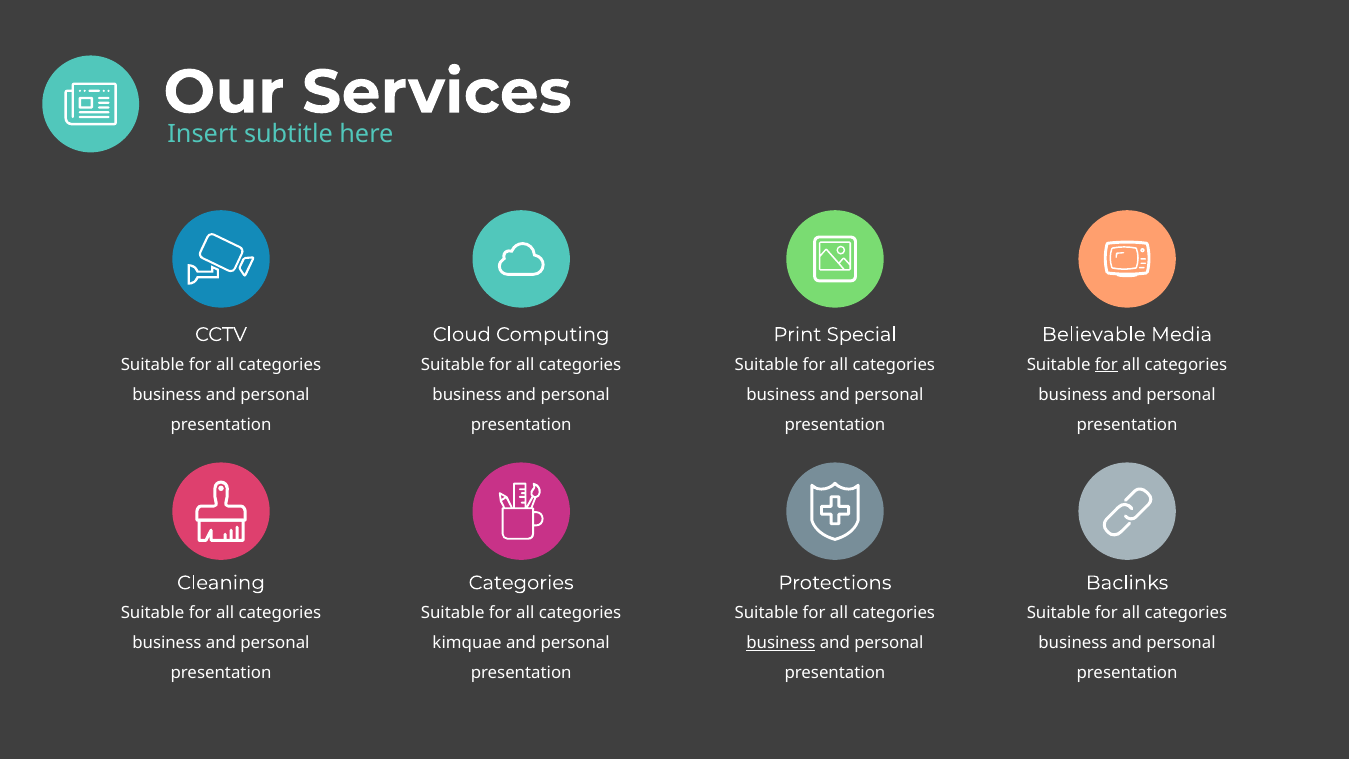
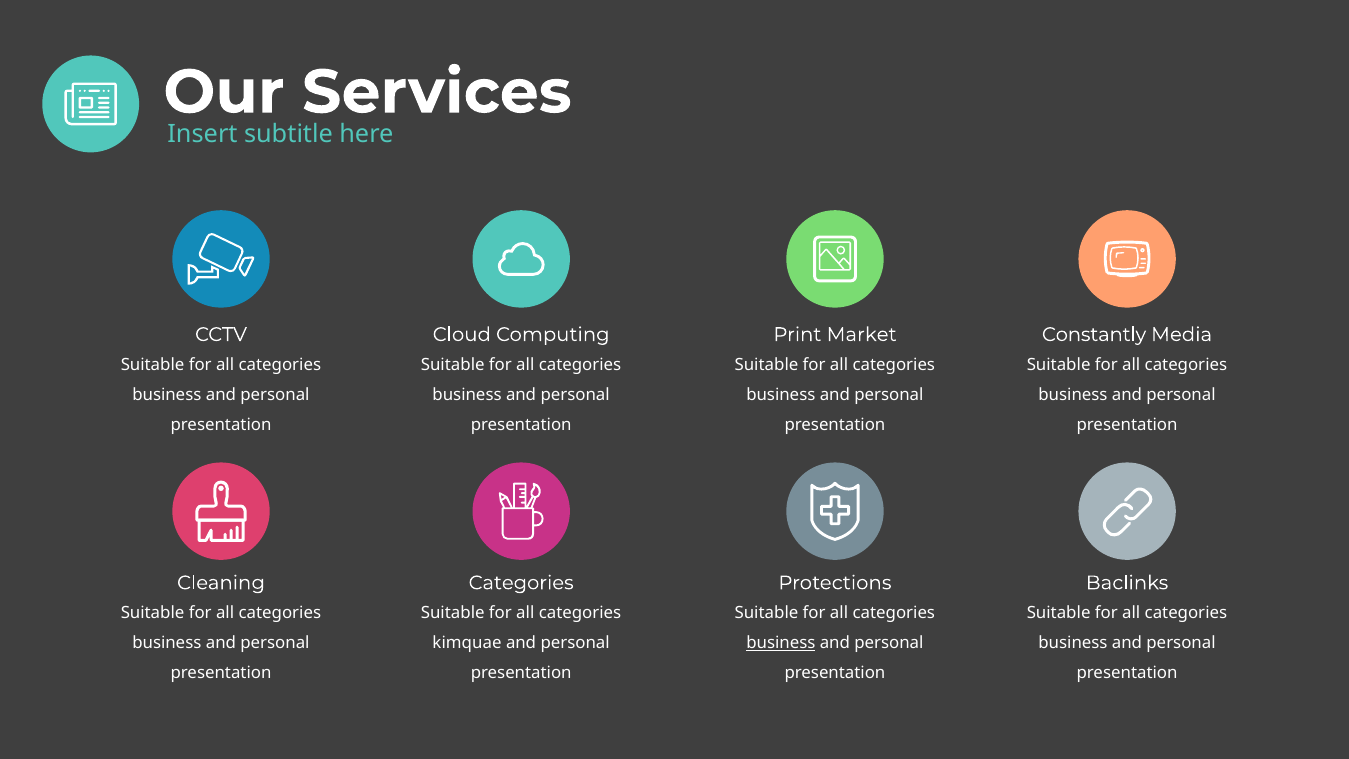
Special: Special -> Market (862, 334)
Believable: Believable -> Constantly (1094, 334)
for underline: present -> none (1106, 364)
